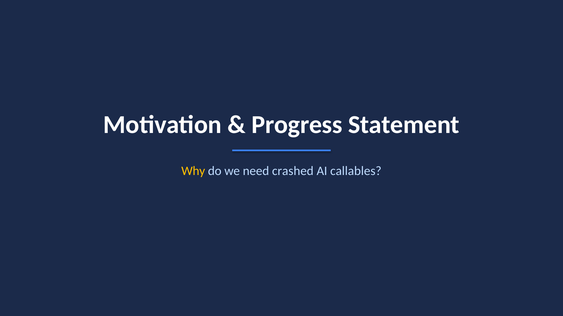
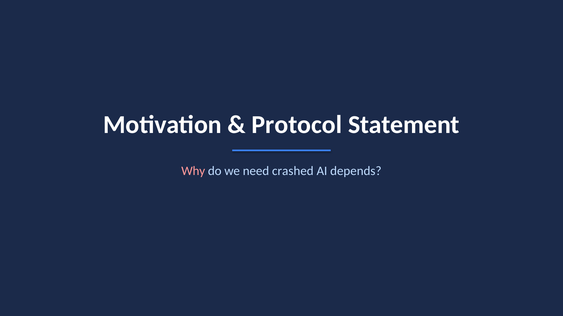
Progress: Progress -> Protocol (297, 125)
Why colour: yellow -> pink (193, 171)
callables: callables -> depends (356, 171)
